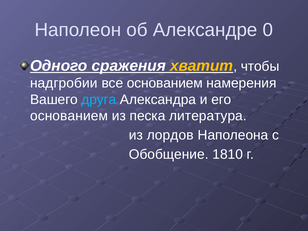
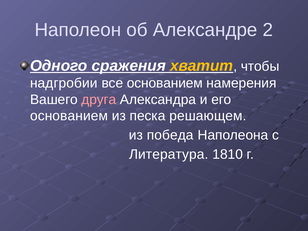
0: 0 -> 2 (268, 30)
друга colour: light blue -> pink (99, 100)
литература: литература -> решающем (208, 116)
лордов: лордов -> победа (170, 135)
Обобщение: Обобщение -> Литература (169, 154)
